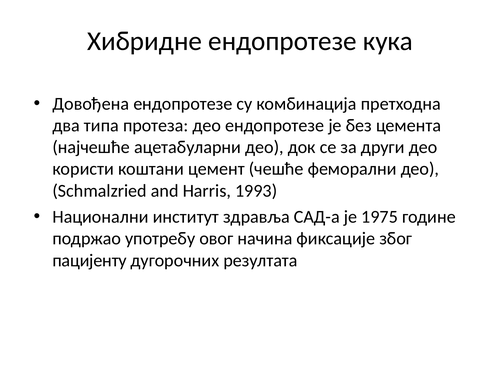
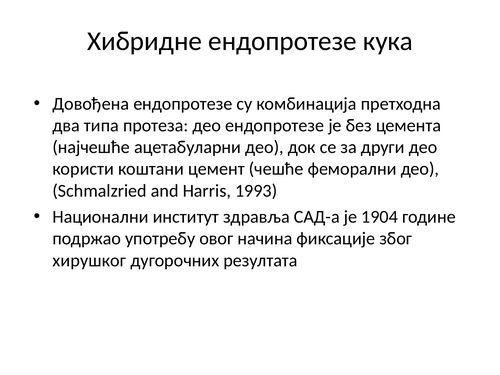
1975: 1975 -> 1904 (380, 217)
пацијенту: пацијенту -> хирушког (89, 260)
